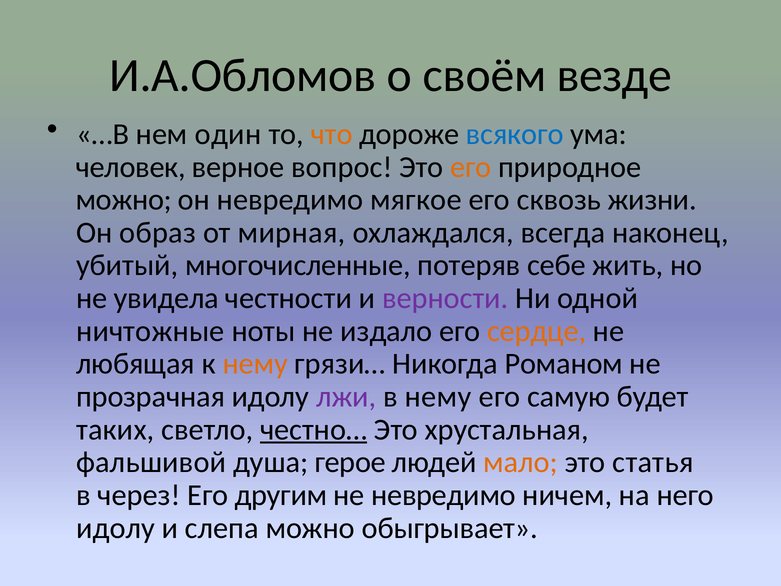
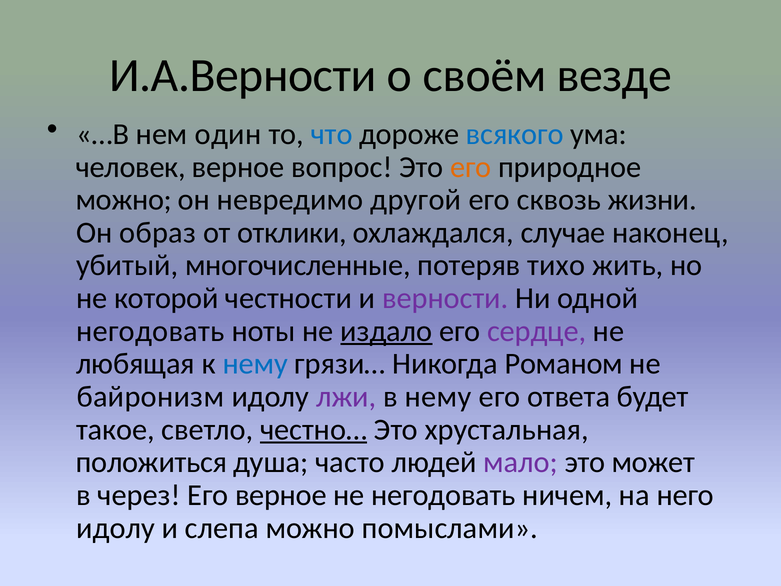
И.А.Обломов: И.А.Обломов -> И.А.Верности (243, 76)
что colour: orange -> blue (332, 134)
мягкое: мягкое -> другой (416, 200)
мирная: мирная -> отклики (292, 233)
всегда: всегда -> случае (563, 233)
себе: себе -> тихо (556, 265)
увидела: увидела -> которой (166, 298)
ничтожные: ничтожные -> негодовать (150, 331)
издало underline: none -> present (386, 331)
сердце colour: orange -> purple (537, 331)
нему colour: orange -> blue (255, 364)
прозрачная: прозрачная -> байронизм (150, 397)
самую: самую -> ответа (569, 397)
таких: таких -> такое (115, 429)
фальшивой: фальшивой -> положиться (151, 462)
герое: герое -> часто (350, 462)
мало colour: orange -> purple (521, 462)
статья: статья -> может (653, 462)
Его другим: другим -> верное (281, 495)
не невредимо: невредимо -> негодовать (443, 495)
обыгрывает: обыгрывает -> помыслами (450, 528)
